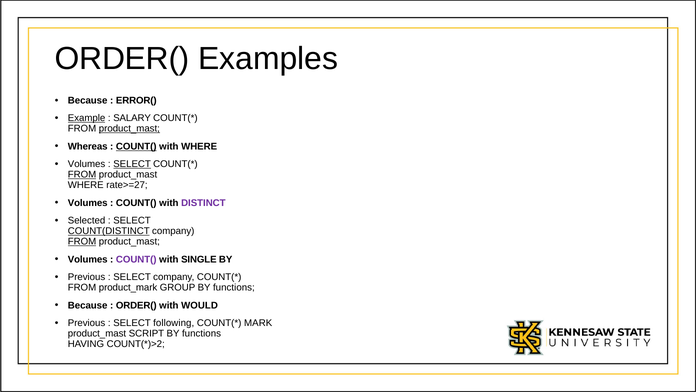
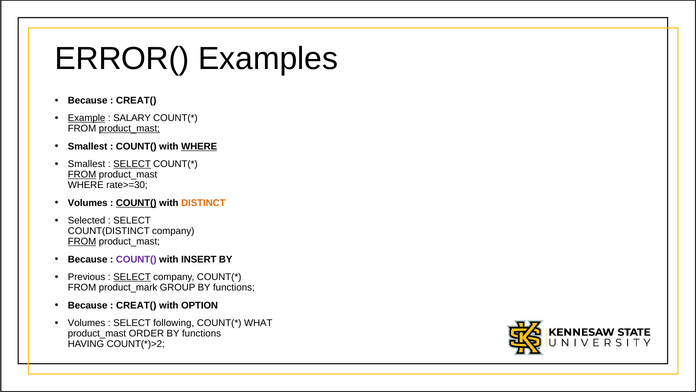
ORDER(: ORDER( -> ERROR( (122, 58)
ERROR(: ERROR( -> CREAT( (136, 100)
Whereas: Whereas -> Smallest (88, 146)
COUNT( underline: present -> none (136, 146)
WHERE underline: none -> present (199, 146)
Volumes: Volumes -> Smallest (87, 164)
rate>=27: rate>=27 -> rate>=30 (127, 185)
COUNT( underline: none -> present (136, 203)
DISTINCT colour: purple -> orange (203, 203)
COUNT(DISTINCT underline: present -> none (109, 231)
Volumes: Volumes -> Because (88, 259)
SINGLE: SINGLE -> INSERT (199, 259)
SELECT underline: none -> present (132, 277)
ORDER(: ORDER( -> CREAT( (136, 305)
WOULD: WOULD -> OPTION (200, 305)
Previous: Previous -> Volumes (87, 323)
MARK: MARK -> WHAT (258, 323)
SCRIPT: SCRIPT -> ORDER (146, 333)
